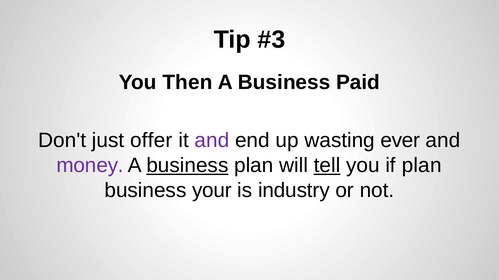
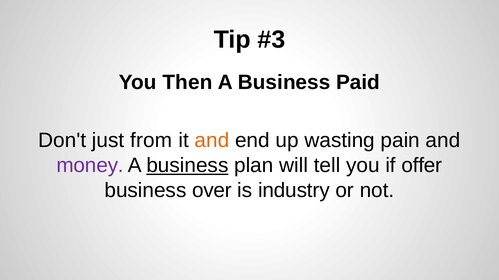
offer: offer -> from (151, 141)
and colour: purple -> orange (212, 141)
ever: ever -> pain (400, 141)
tell underline: present -> none (327, 166)
if plan: plan -> offer (422, 166)
your: your -> over (212, 191)
